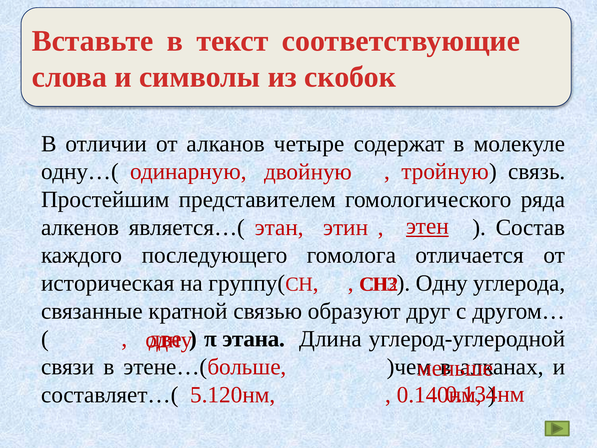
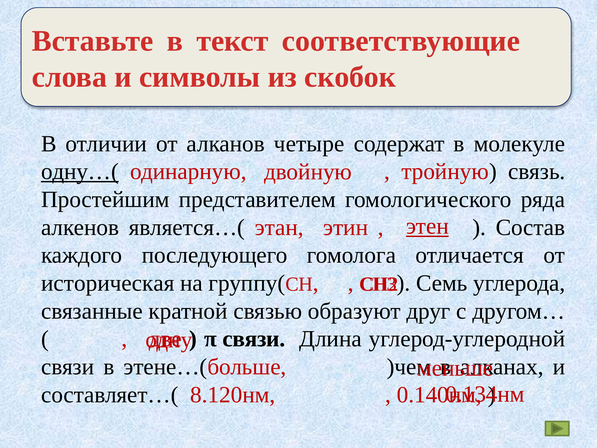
одну…( underline: none -> present (80, 172)
Одну: Одну -> Семь (442, 283)
π этана: этана -> связи (254, 339)
5.120нм: 5.120нм -> 8.120нм (233, 395)
